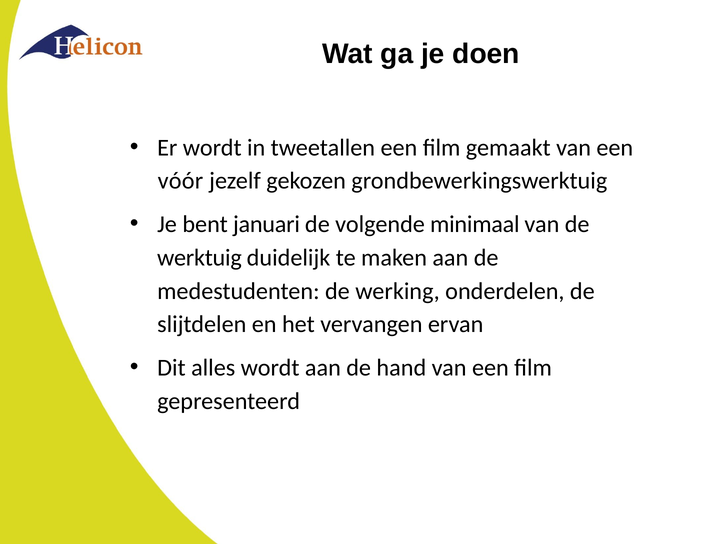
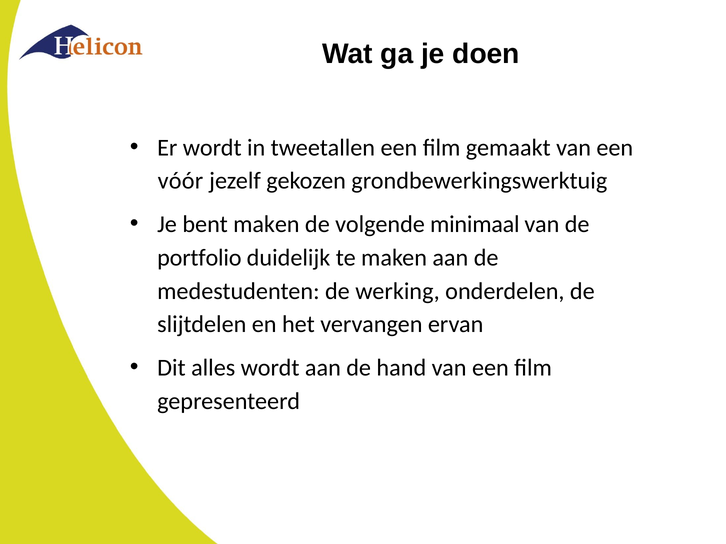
bent januari: januari -> maken (266, 225)
werktuig: werktuig -> portfolio (199, 258)
